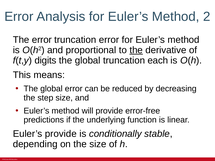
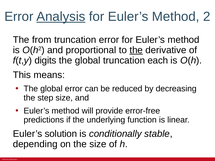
Analysis underline: none -> present (61, 17)
The error: error -> from (42, 40)
Euler’s provide: provide -> solution (61, 134)
